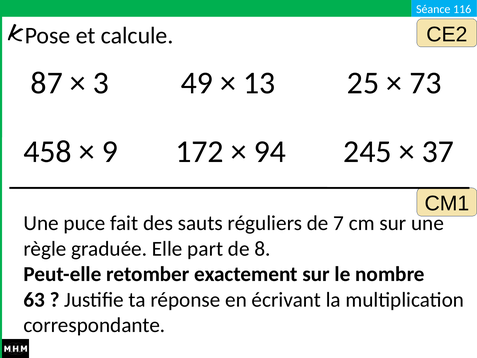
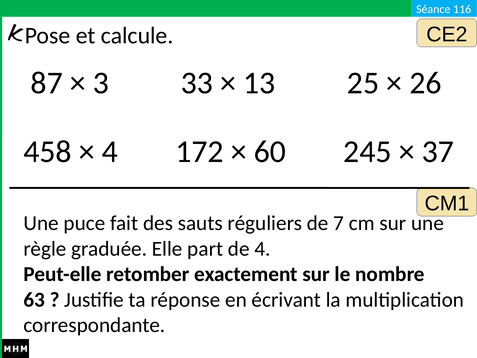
49: 49 -> 33 (197, 83)
73: 73 -> 26 (425, 83)
9: 9 -> 4 (110, 152)
94: 94 -> 60 (270, 152)
de 8: 8 -> 4 (262, 249)
